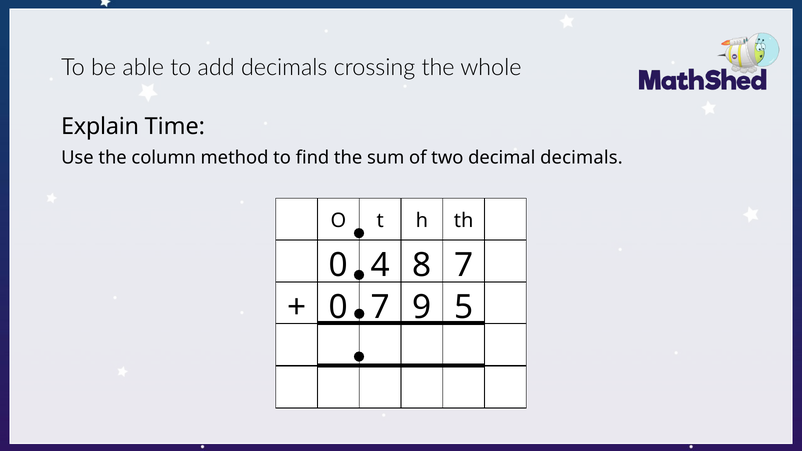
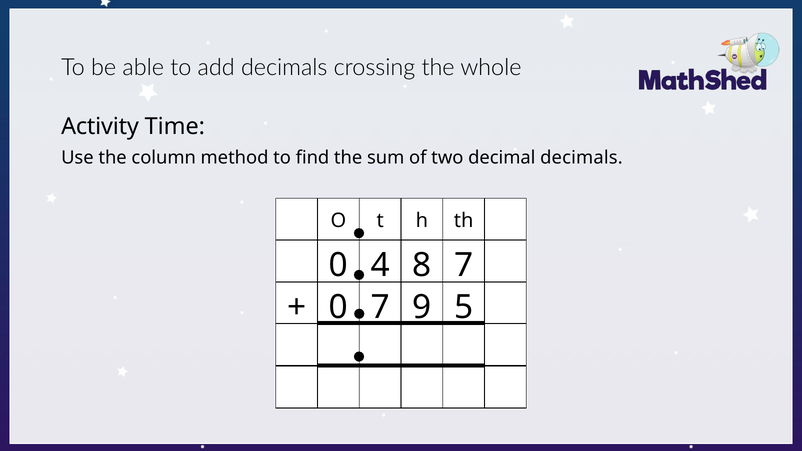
Explain: Explain -> Activity (100, 127)
